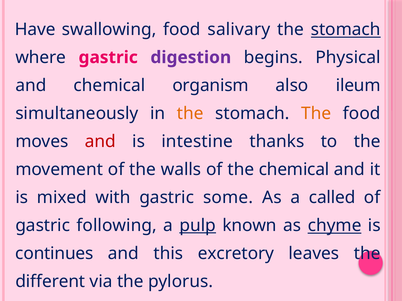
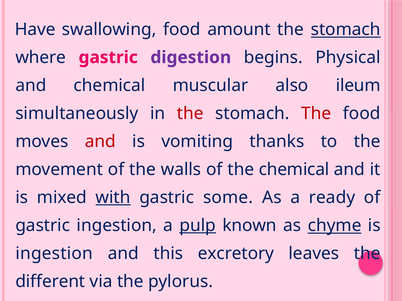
salivary: salivary -> amount (239, 29)
organism: organism -> muscular (210, 86)
the colour: orange -> red (190, 114)
The colour: orange -> red (316, 114)
intestine: intestine -> vomiting (197, 142)
with underline: none -> present (113, 198)
called: called -> ready (332, 198)
gastric following: following -> ingestion (117, 226)
continues: continues -> ingestion (54, 254)
